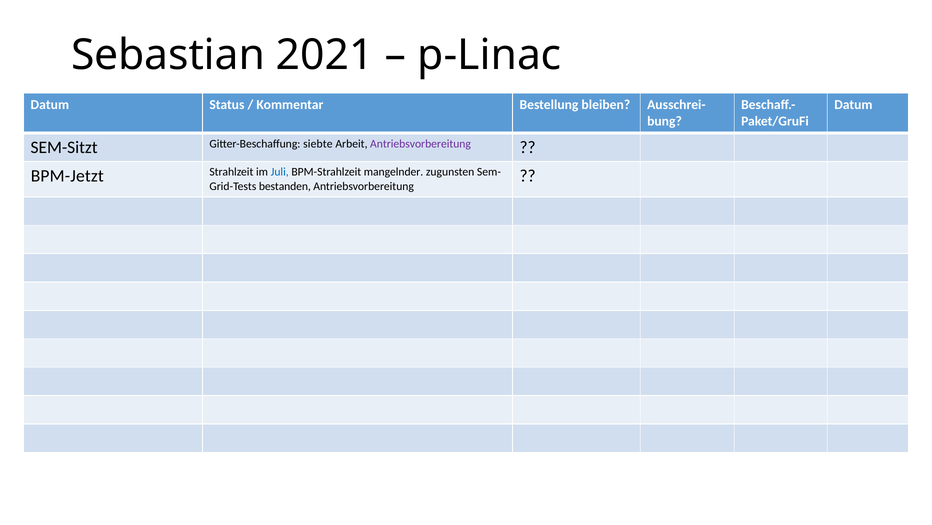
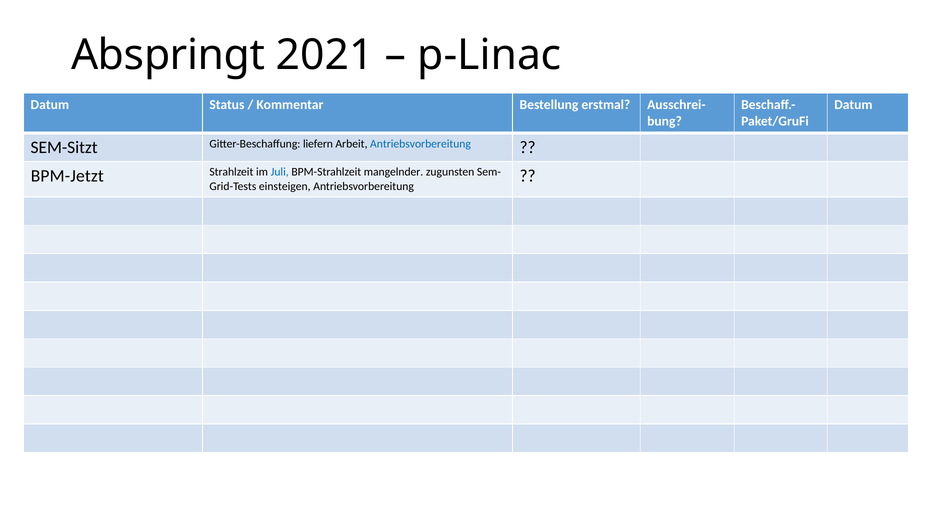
Sebastian: Sebastian -> Abspringt (168, 55)
bleiben: bleiben -> erstmal (606, 105)
siebte: siebte -> liefern (318, 144)
Antriebsvorbereitung colour: purple -> blue (421, 144)
bestanden: bestanden -> einsteigen (285, 186)
